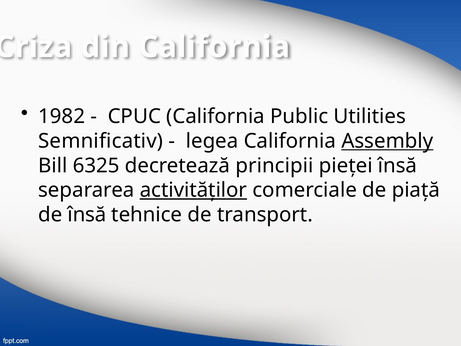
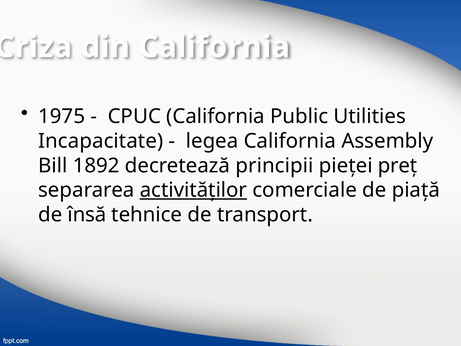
1982: 1982 -> 1975 (62, 116)
Semnificativ: Semnificativ -> Incapacitate (101, 141)
Assembly underline: present -> none (387, 141)
6325: 6325 -> 1892 (96, 165)
pieţei însă: însă -> preţ (398, 165)
